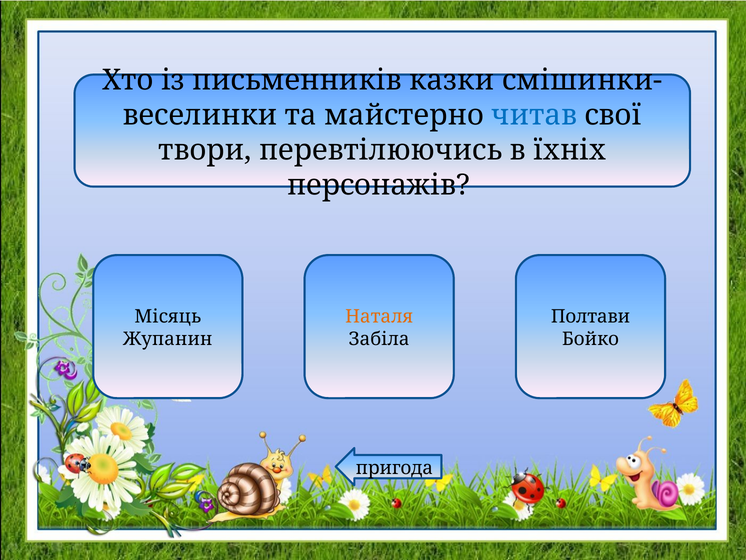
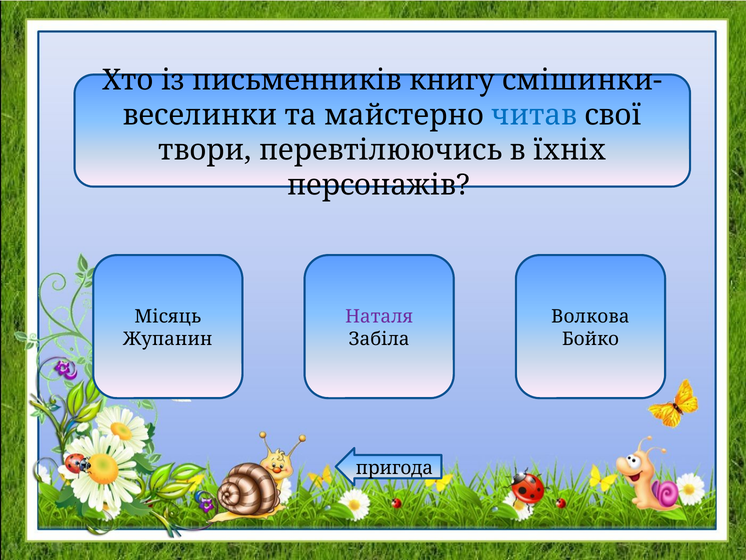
казки: казки -> книгу (452, 80)
Наталя colour: orange -> purple (379, 316)
Полтави: Полтави -> Волкова (590, 316)
